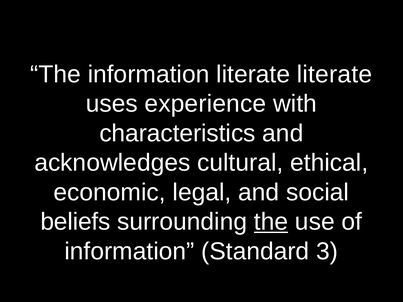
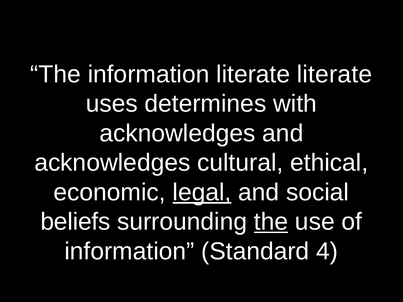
experience: experience -> determines (205, 104)
characteristics: characteristics -> acknowledges (177, 133)
legal underline: none -> present (202, 192)
3: 3 -> 4 (327, 252)
